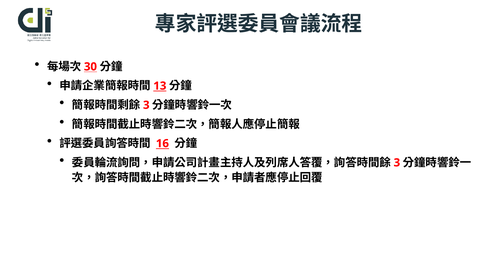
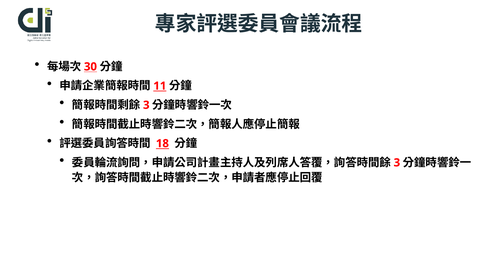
13: 13 -> 11 (160, 86)
16: 16 -> 18 (162, 144)
